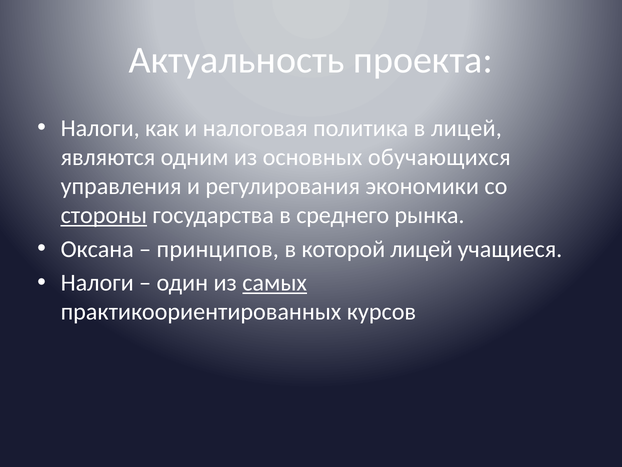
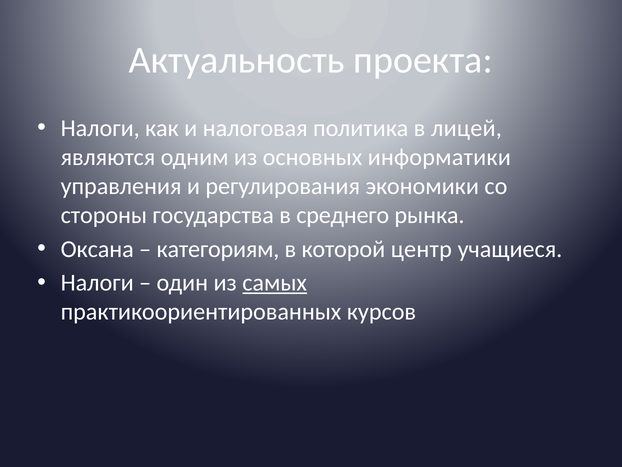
обучающихся: обучающихся -> информатики (439, 157)
стороны underline: present -> none (104, 215)
принципов: принципов -> категориям (218, 249)
которой лицей: лицей -> центр (421, 249)
